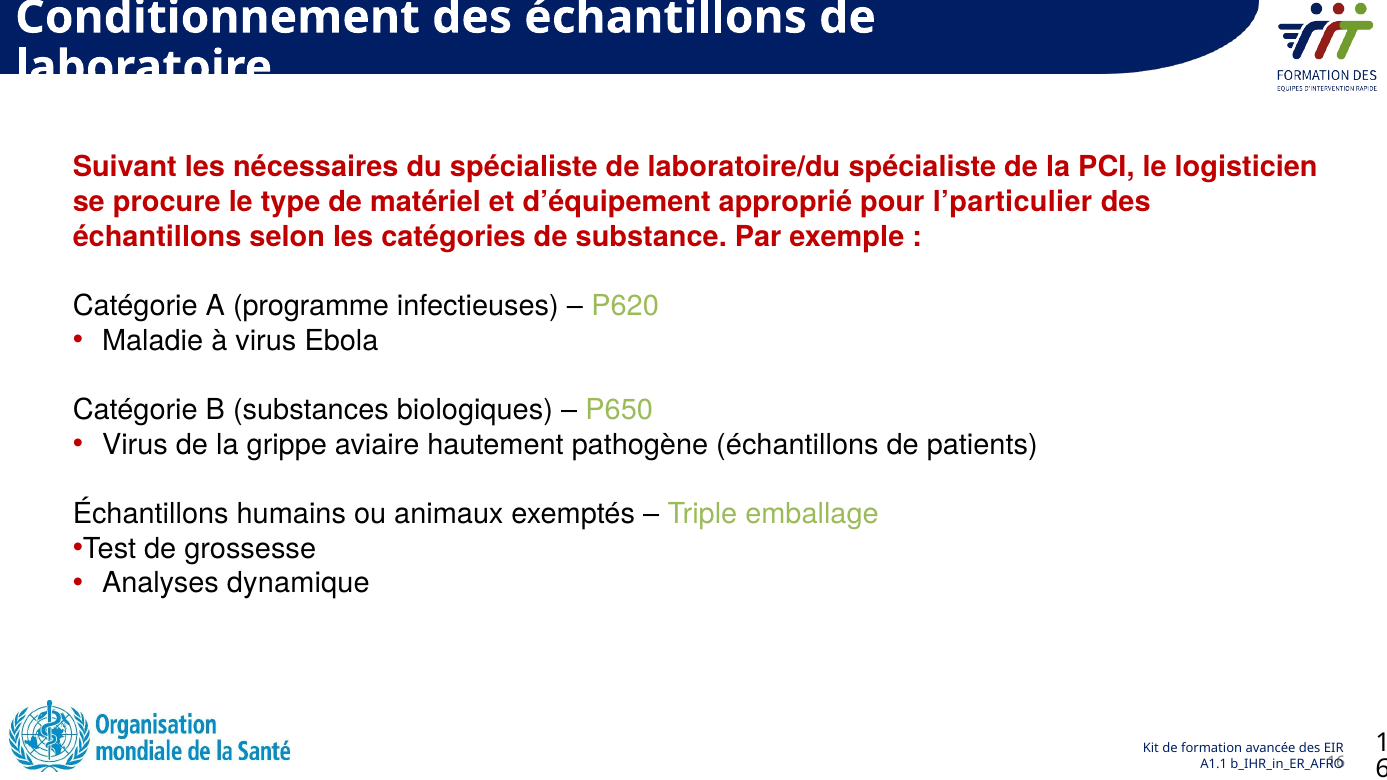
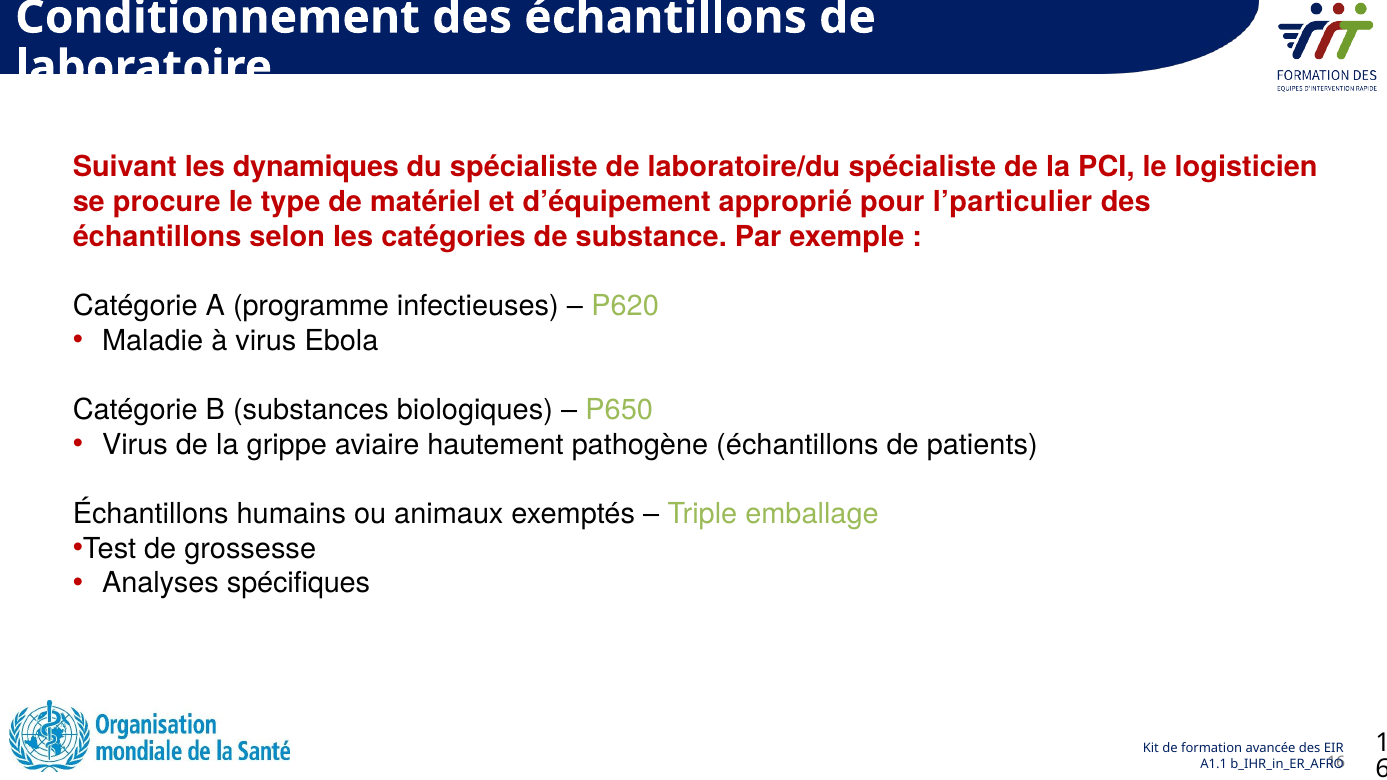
nécessaires: nécessaires -> dynamiques (316, 167)
dynamique: dynamique -> spécifiques (299, 583)
